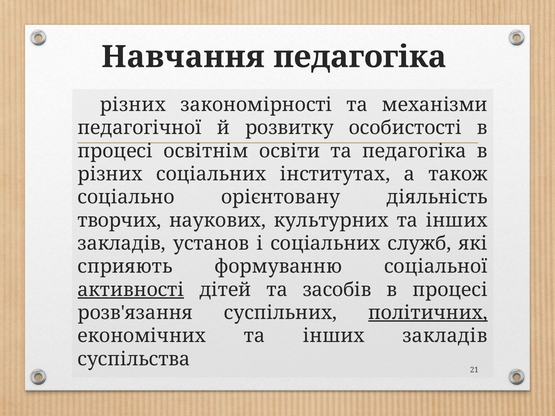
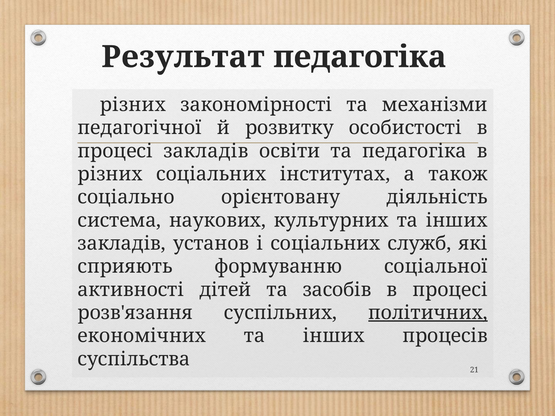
Навчання: Навчання -> Результат (183, 57)
процесі освітнім: освітнім -> закладів (206, 151)
творчих: творчих -> система (119, 220)
активності underline: present -> none (131, 290)
економічних та інших закладів: закладів -> процесів (445, 336)
